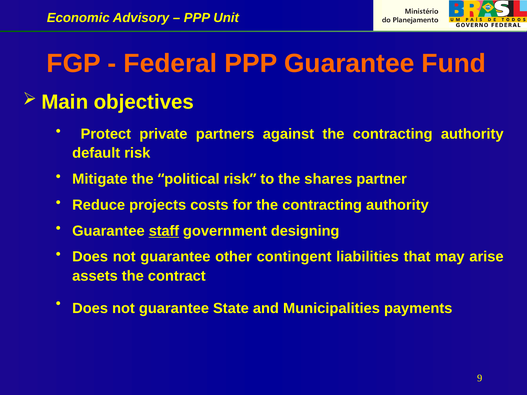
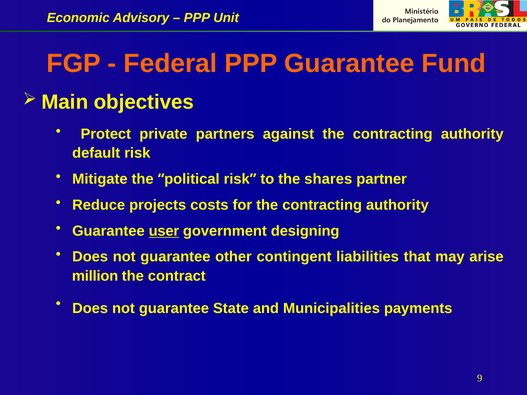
staff: staff -> user (164, 231)
assets: assets -> million (95, 276)
